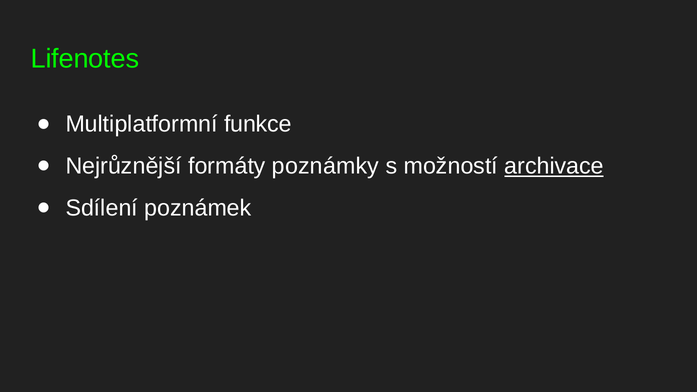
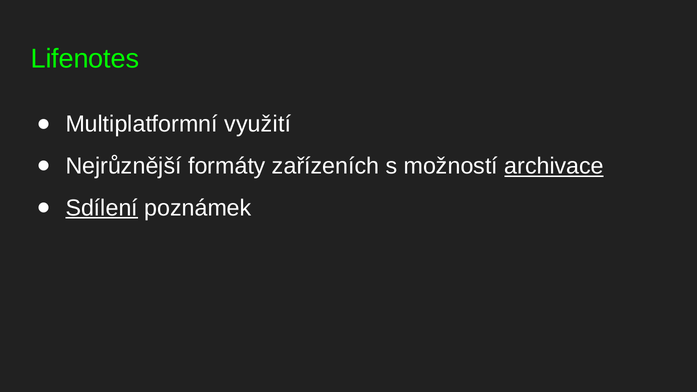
funkce: funkce -> využití (258, 124)
poznámky: poznámky -> zařízeních (326, 166)
Sdílení underline: none -> present (102, 208)
